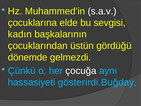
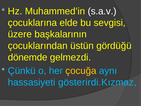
kadın: kadın -> üzere (20, 34)
çocuğa colour: white -> yellow (81, 71)
gösterirdi.Buğday: gösterirdi.Buğday -> gösterirdi.Kızmaz (97, 82)
